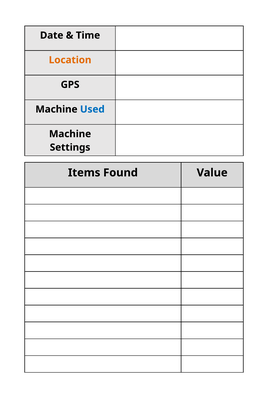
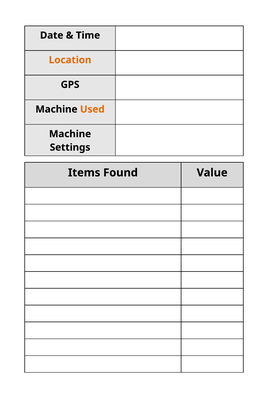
Used colour: blue -> orange (92, 110)
